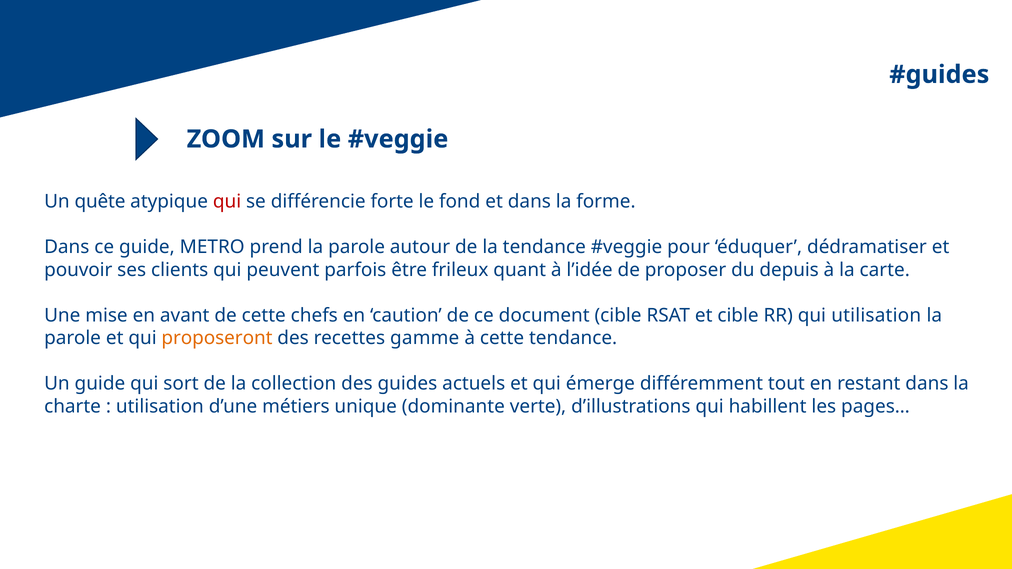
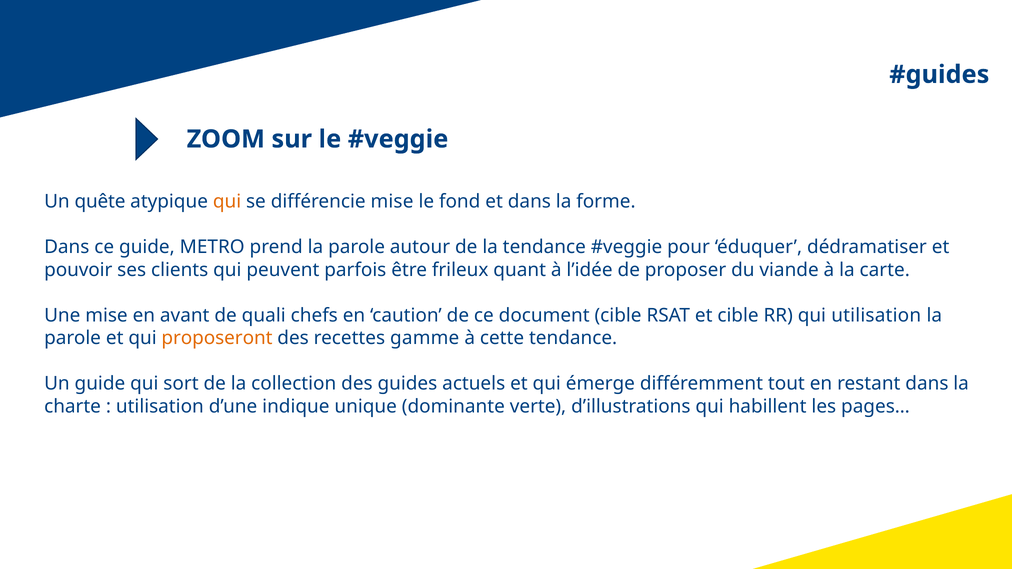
qui colour: red -> orange (227, 202)
différencie forte: forte -> mise (392, 202)
depuis: depuis -> viande (789, 270)
de cette: cette -> quali (264, 315)
métiers: métiers -> indique (296, 407)
